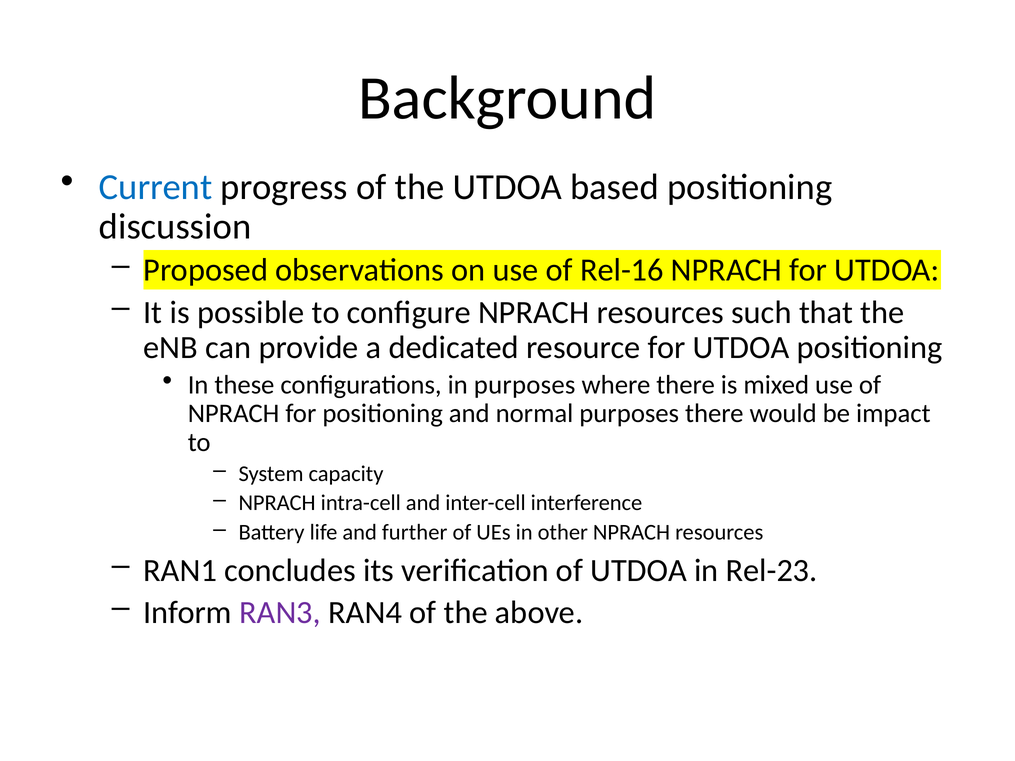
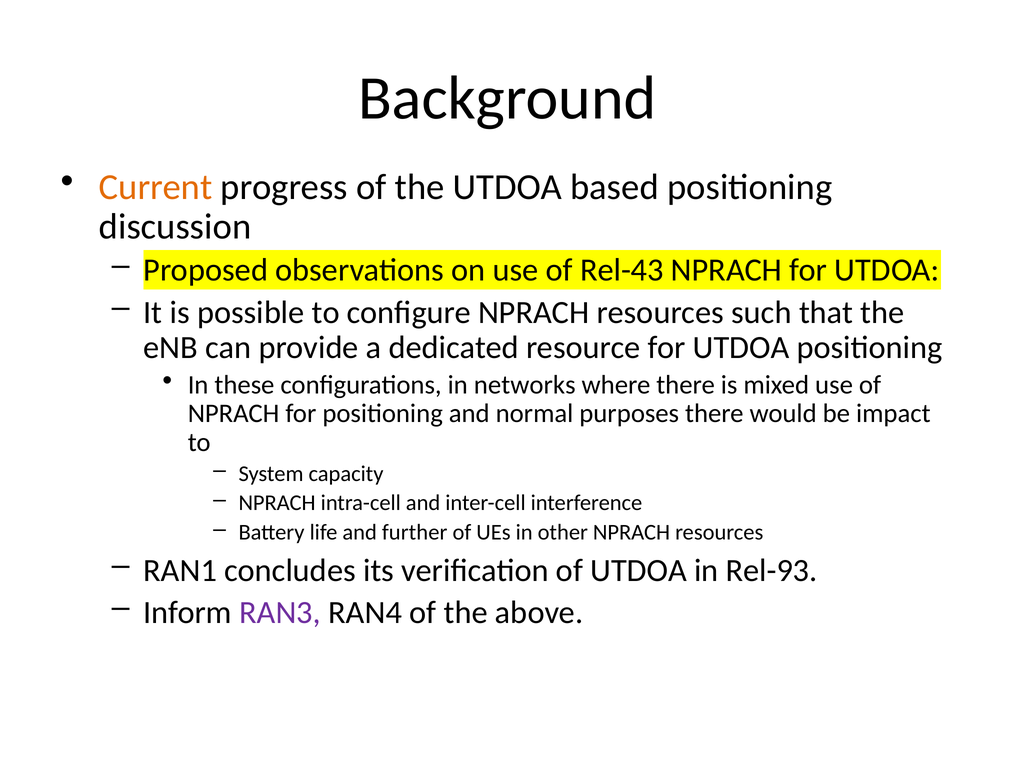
Current colour: blue -> orange (156, 187)
Rel-16: Rel-16 -> Rel-43 (622, 270)
in purposes: purposes -> networks (525, 385)
Rel-23: Rel-23 -> Rel-93 (772, 571)
